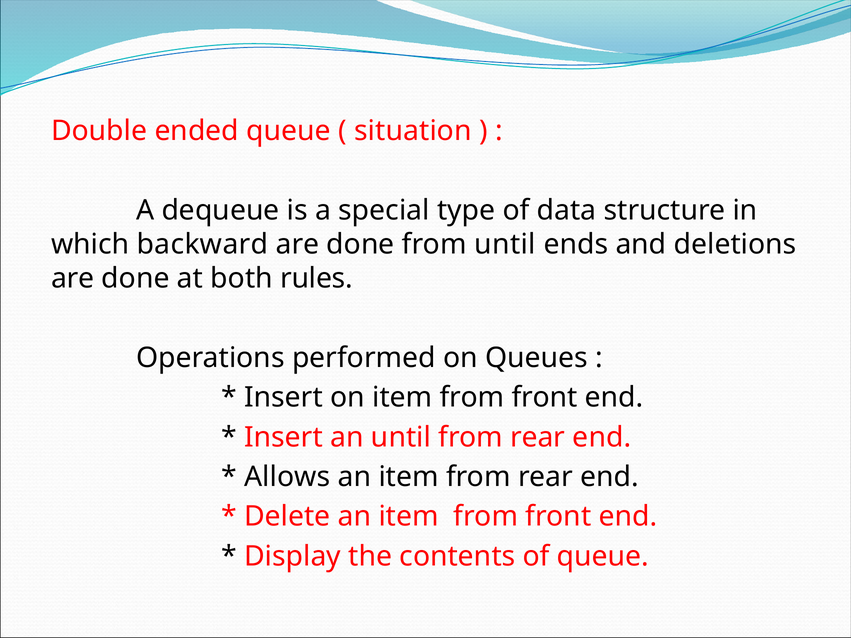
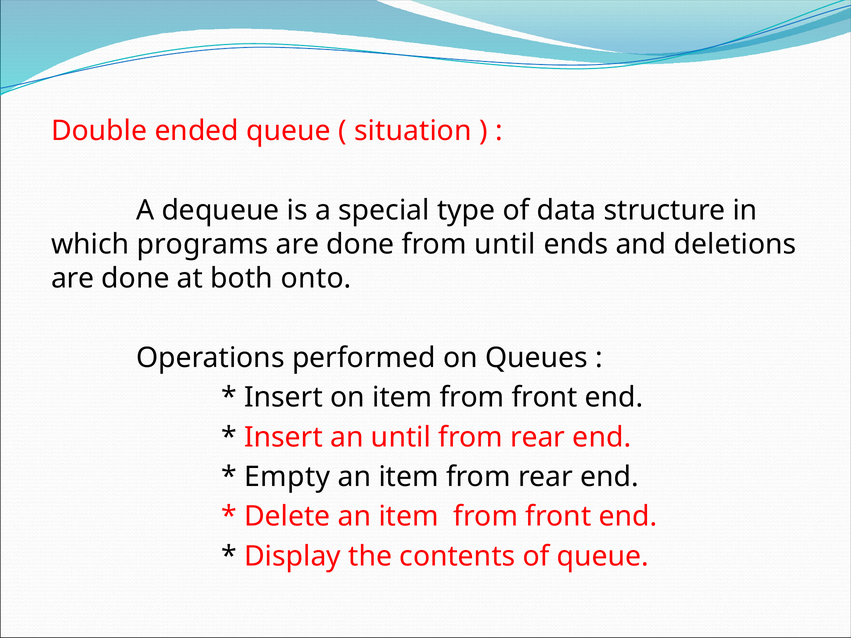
backward: backward -> programs (203, 244)
rules: rules -> onto (316, 279)
Allows: Allows -> Empty (287, 477)
